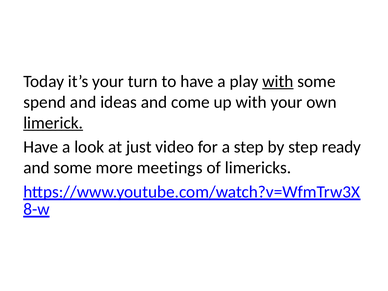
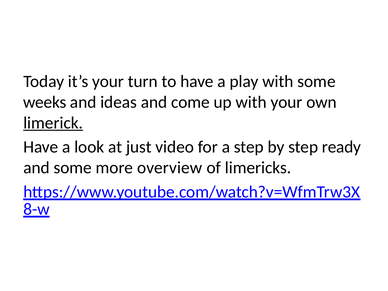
with underline: present -> none (278, 81)
spend: spend -> weeks (45, 102)
meetings: meetings -> overview (170, 168)
